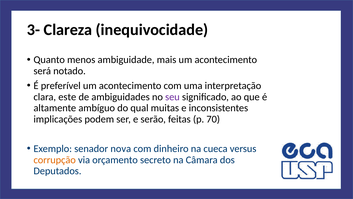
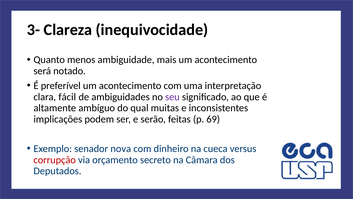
este: este -> fácil (67, 97)
70: 70 -> 69 (213, 119)
corrupção colour: orange -> red (55, 159)
